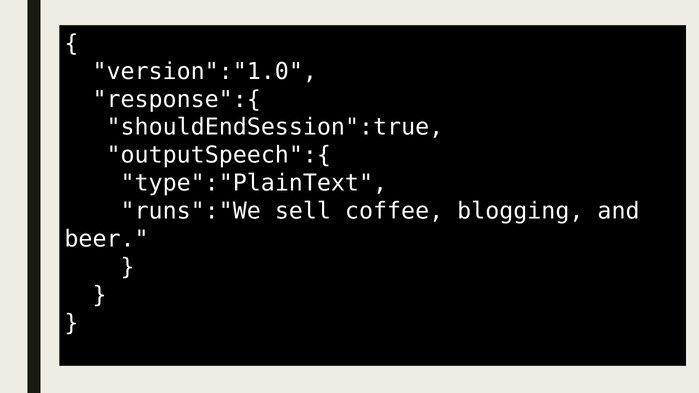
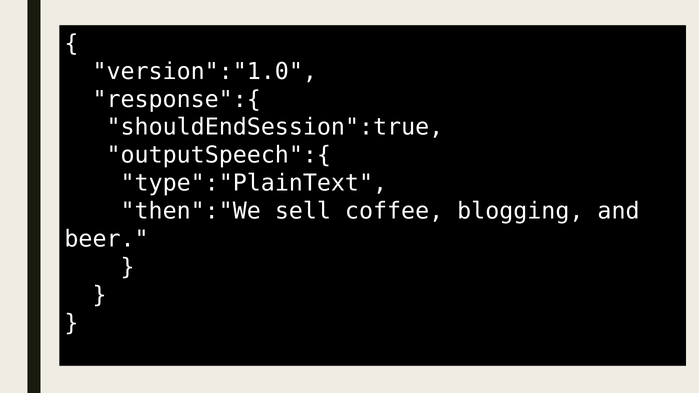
runs":"We: runs":"We -> then":"We (191, 211)
